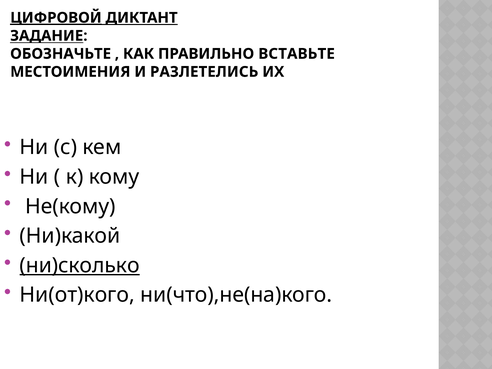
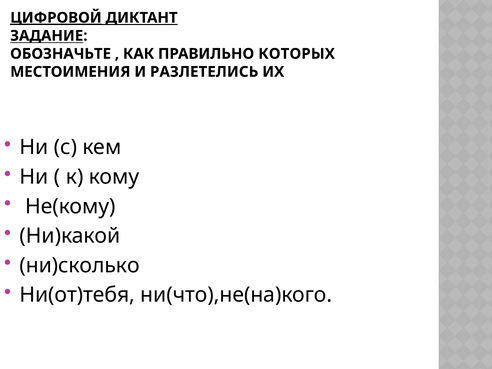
ВСТАВЬТЕ: ВСТАВЬТЕ -> КОТОРЫХ (297, 54)
ни)сколько underline: present -> none (80, 265)
Ни(от)кого: Ни(от)кого -> Ни(от)тебя (77, 295)
